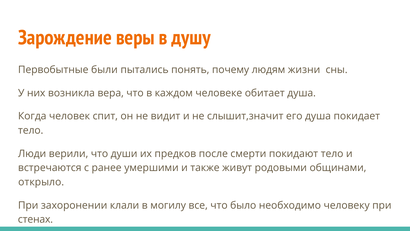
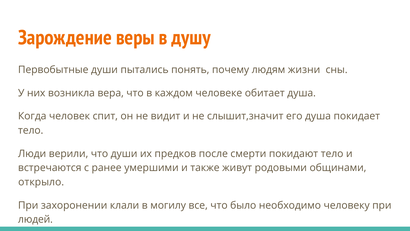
Первобытные были: были -> души (104, 70)
стенах: стенах -> людей (35, 219)
